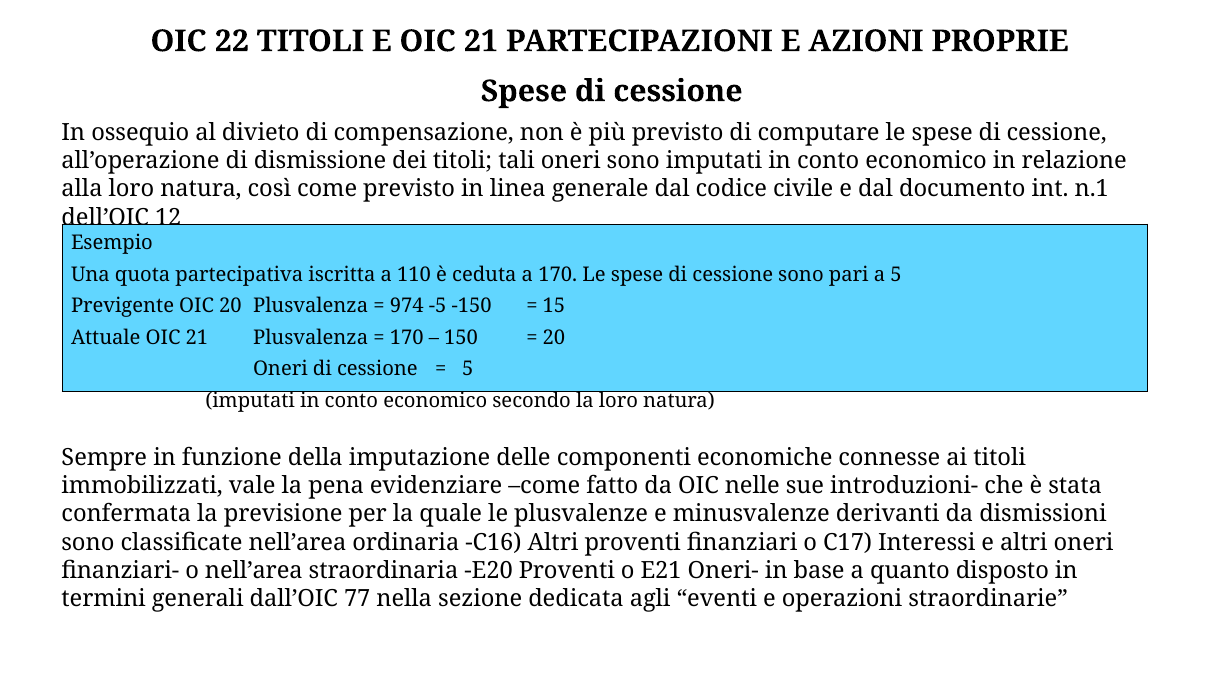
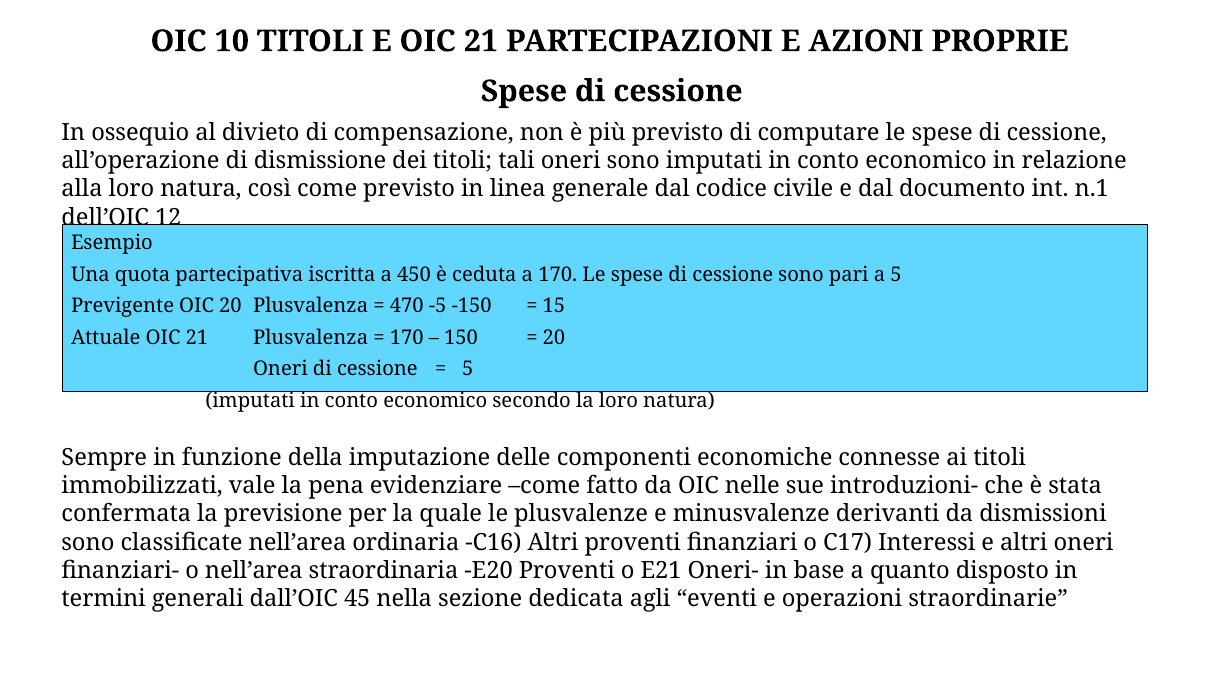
22: 22 -> 10 (232, 41)
110: 110 -> 450 (414, 275)
974: 974 -> 470 (407, 306)
77: 77 -> 45 (357, 599)
